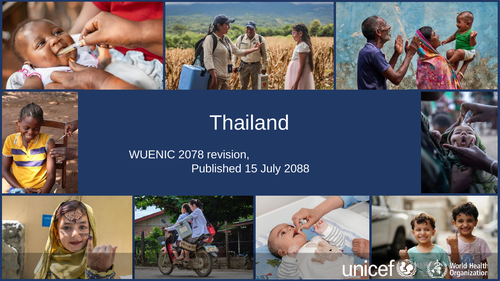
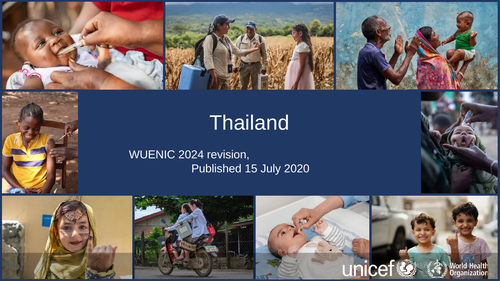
2078: 2078 -> 2024 (191, 155)
2088: 2088 -> 2020 (297, 169)
